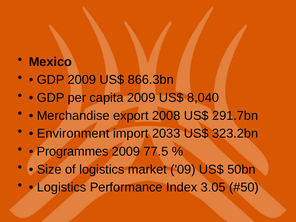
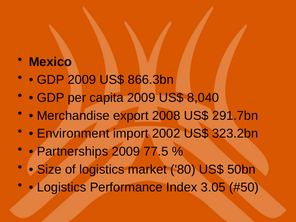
2033: 2033 -> 2002 (166, 134)
Programmes: Programmes -> Partnerships (73, 151)
09: 09 -> 80 (183, 169)
